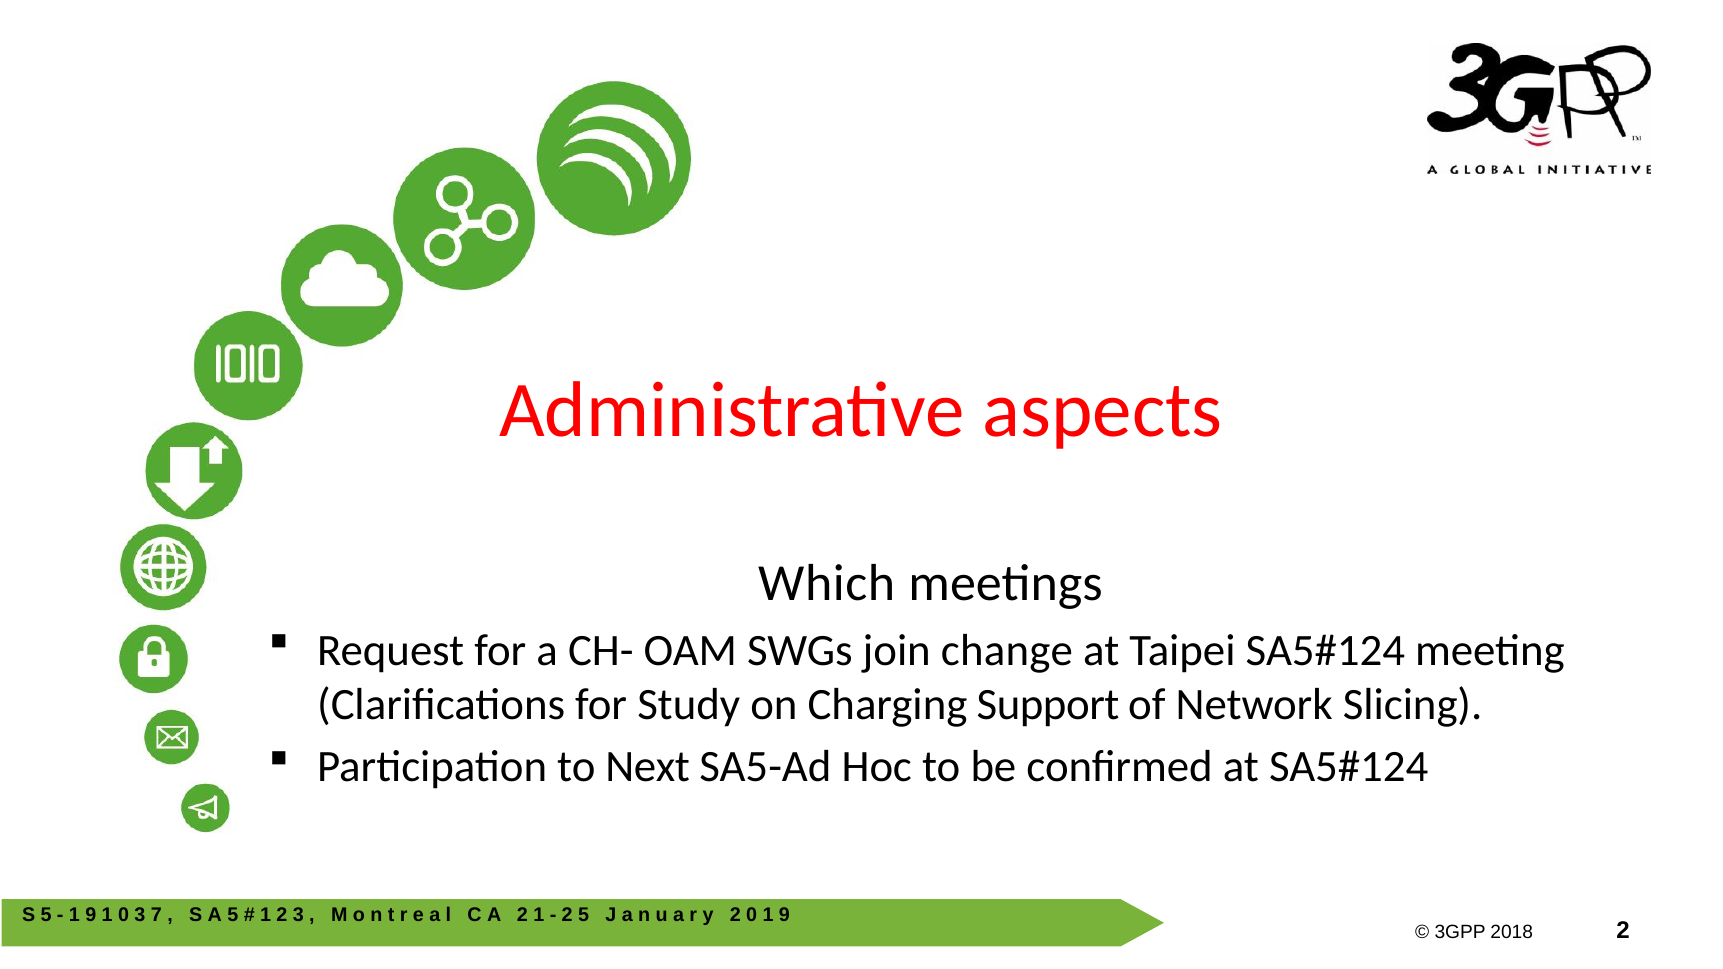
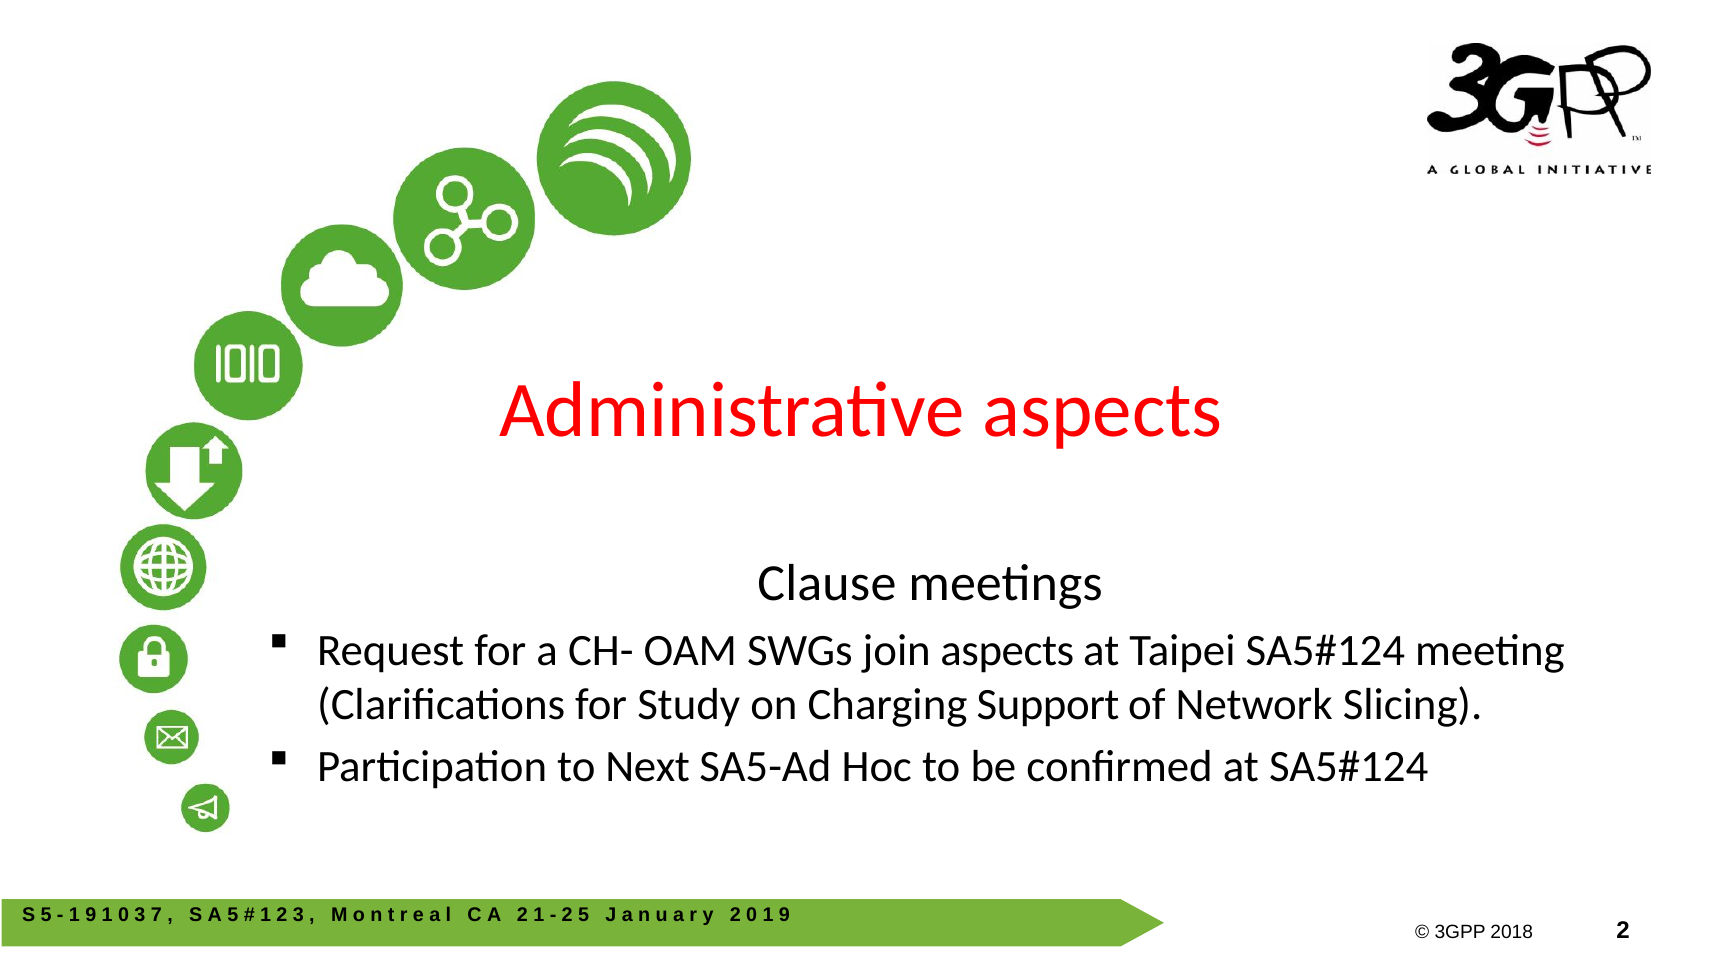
Which: Which -> Clause (827, 584)
join change: change -> aspects (1007, 651)
